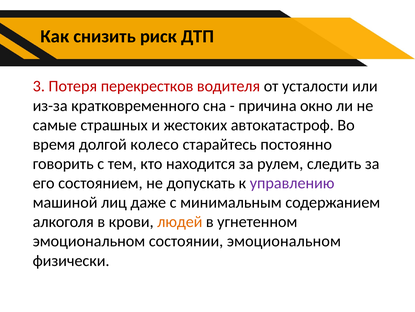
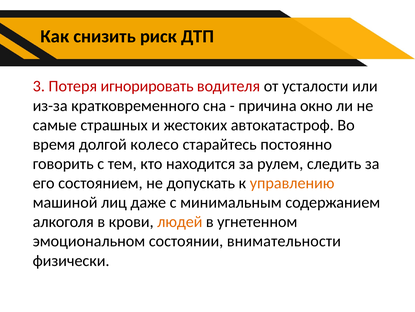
перекрестков: перекрестков -> игнорировать (147, 86)
управлению colour: purple -> orange (292, 183)
состоянии эмоциональном: эмоциональном -> внимательности (284, 241)
